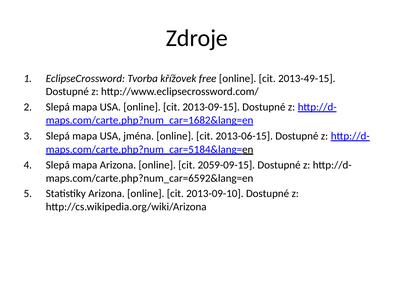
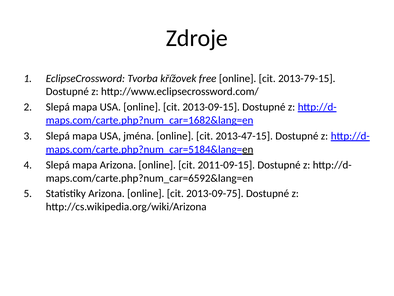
2013-49-15: 2013-49-15 -> 2013-79-15 (307, 78)
2013-06-15: 2013-06-15 -> 2013-47-15 (244, 136)
2059-09-15: 2059-09-15 -> 2011-09-15 (226, 165)
2013-09-10: 2013-09-10 -> 2013-09-75 (215, 193)
